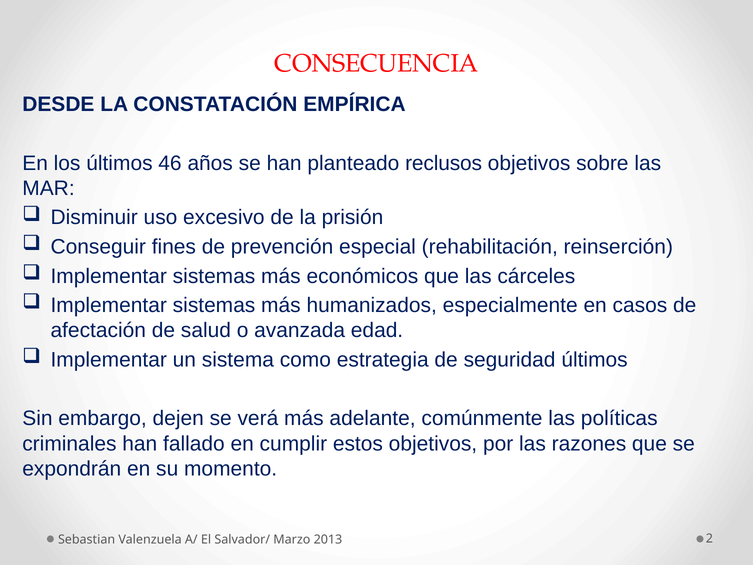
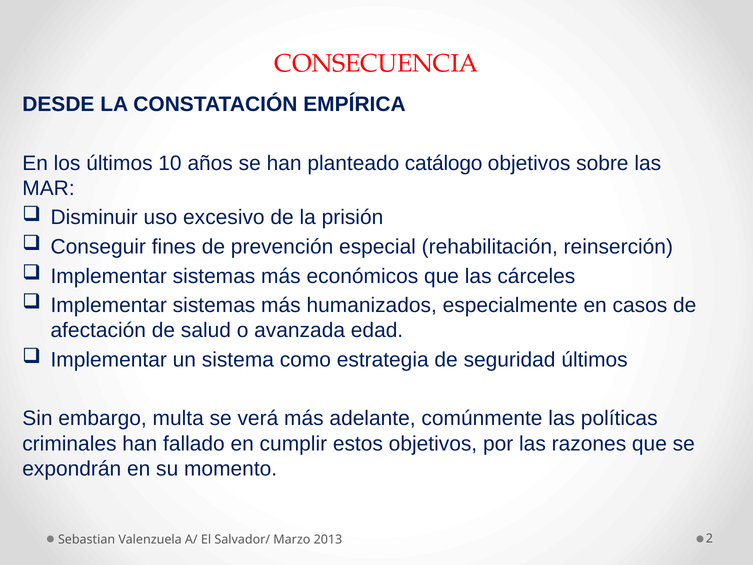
46: 46 -> 10 (170, 163)
reclusos: reclusos -> catálogo (444, 163)
dejen: dejen -> multa (178, 418)
